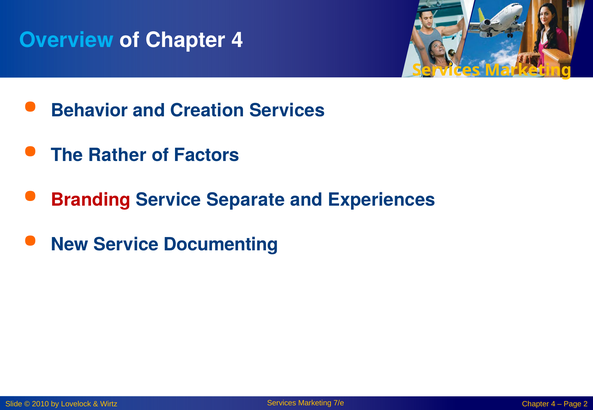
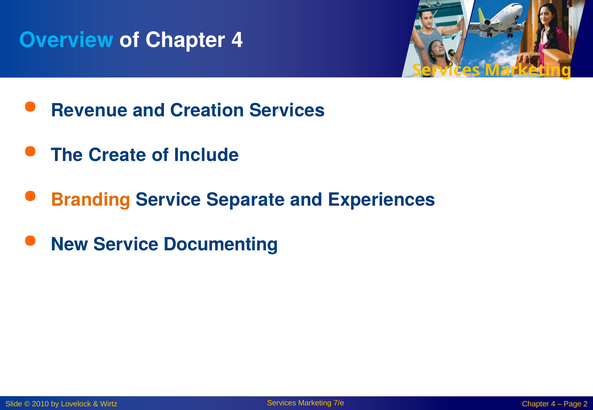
Behavior: Behavior -> Revenue (89, 111)
Rather: Rather -> Create (117, 155)
Factors: Factors -> Include (207, 155)
Branding colour: red -> orange (91, 200)
